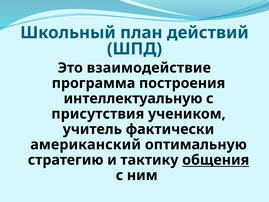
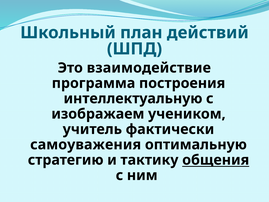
присутствия: присутствия -> изображаем (98, 114)
американский: американский -> самоуважения (86, 144)
